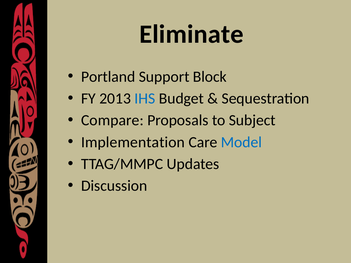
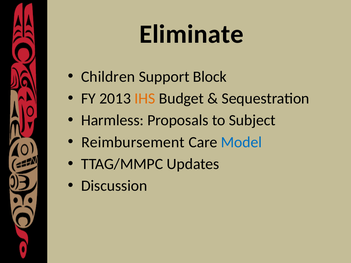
Portland: Portland -> Children (108, 77)
IHS colour: blue -> orange (145, 99)
Compare: Compare -> Harmless (112, 120)
Implementation: Implementation -> Reimbursement (133, 142)
